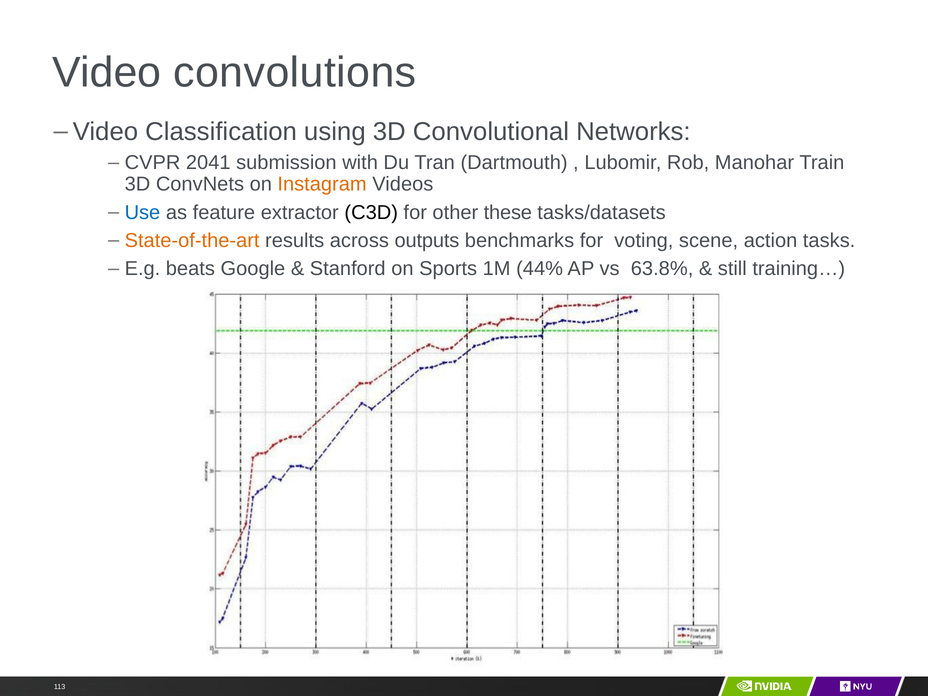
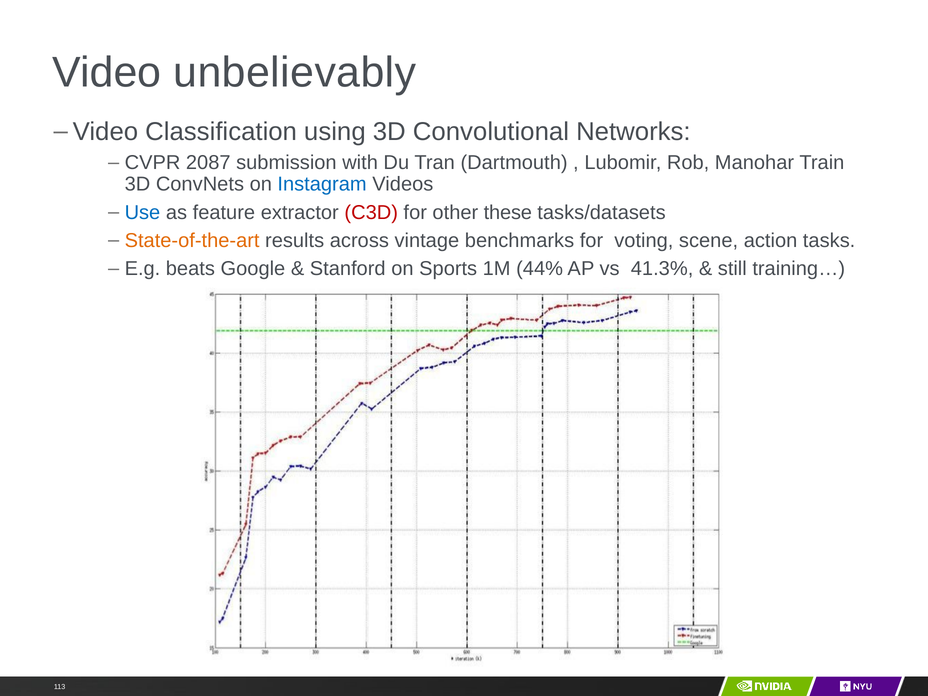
convolutions: convolutions -> unbelievably (295, 72)
2041: 2041 -> 2087 (208, 163)
Instagram colour: orange -> blue (322, 184)
C3D colour: black -> red (371, 212)
outputs: outputs -> vintage (427, 241)
63.8%: 63.8% -> 41.3% (662, 269)
